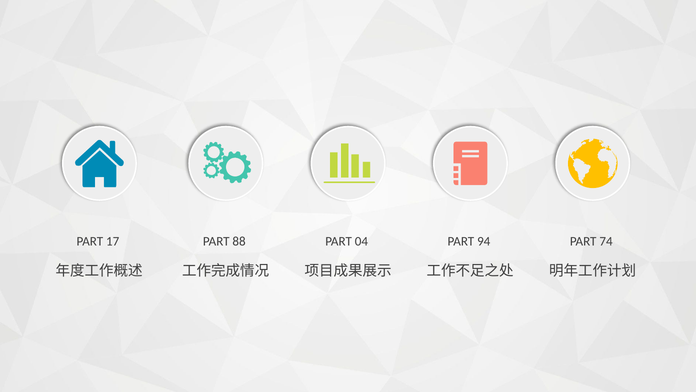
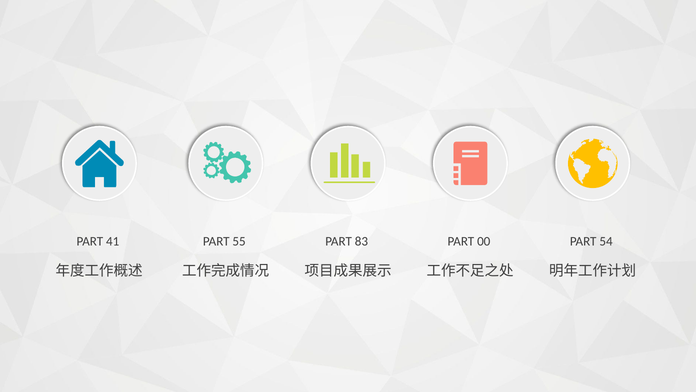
17: 17 -> 41 (113, 241)
88: 88 -> 55 (239, 241)
04: 04 -> 83 (361, 241)
94: 94 -> 00 (484, 241)
74: 74 -> 54 (606, 241)
